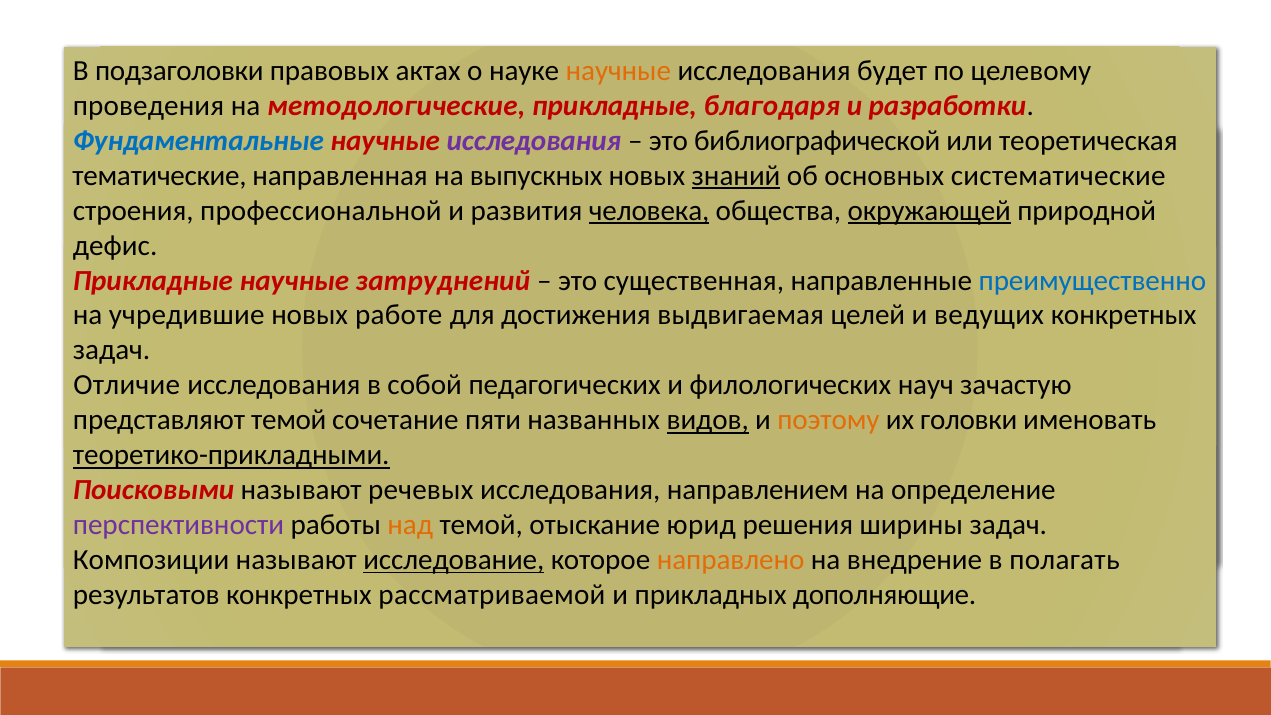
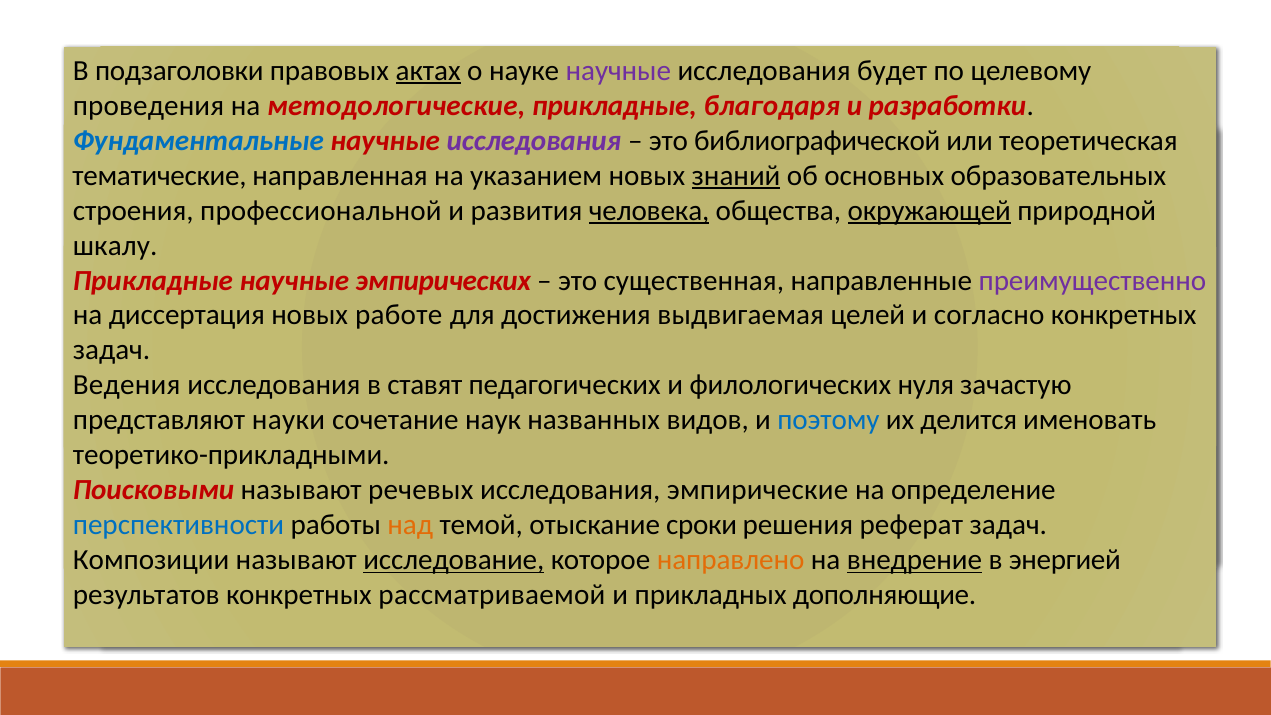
актах underline: none -> present (428, 71)
научные colour: orange -> purple (618, 71)
выпускных: выпускных -> указанием (536, 176)
систематические: систематические -> образовательных (1059, 176)
дефис: дефис -> шкалу (115, 245)
затруднений: затруднений -> эмпирических (443, 280)
преимущественно colour: blue -> purple (1092, 280)
учредившие: учредившие -> диссертация (187, 315)
ведущих: ведущих -> согласно (989, 315)
Отличие: Отличие -> Ведения (127, 385)
собой: собой -> ставят (425, 385)
науч: науч -> нуля (926, 385)
представляют темой: темой -> науки (289, 420)
пяти: пяти -> наук (493, 420)
видов underline: present -> none (708, 420)
поэтому colour: orange -> blue (828, 420)
головки: головки -> делится (969, 420)
теоретико-прикладными underline: present -> none (231, 455)
направлением: направлением -> эмпирические (758, 490)
перспективности colour: purple -> blue (178, 525)
юрид: юрид -> сроки (702, 525)
ширины: ширины -> реферат (911, 525)
внедрение underline: none -> present (914, 560)
полагать: полагать -> энергией (1065, 560)
